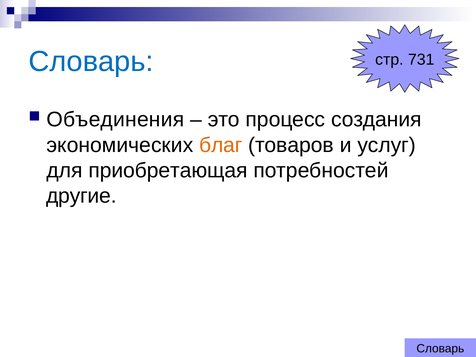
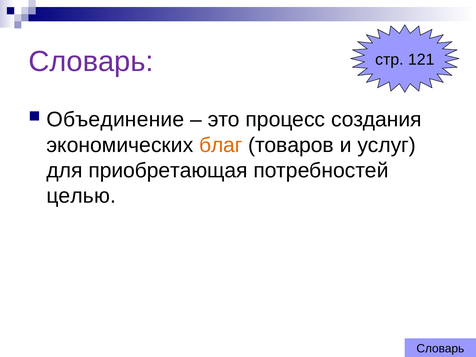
Словарь colour: blue -> purple (91, 62)
731: 731 -> 121 (421, 60)
Объединения: Объединения -> Объединение (115, 120)
другие: другие -> целью (81, 196)
